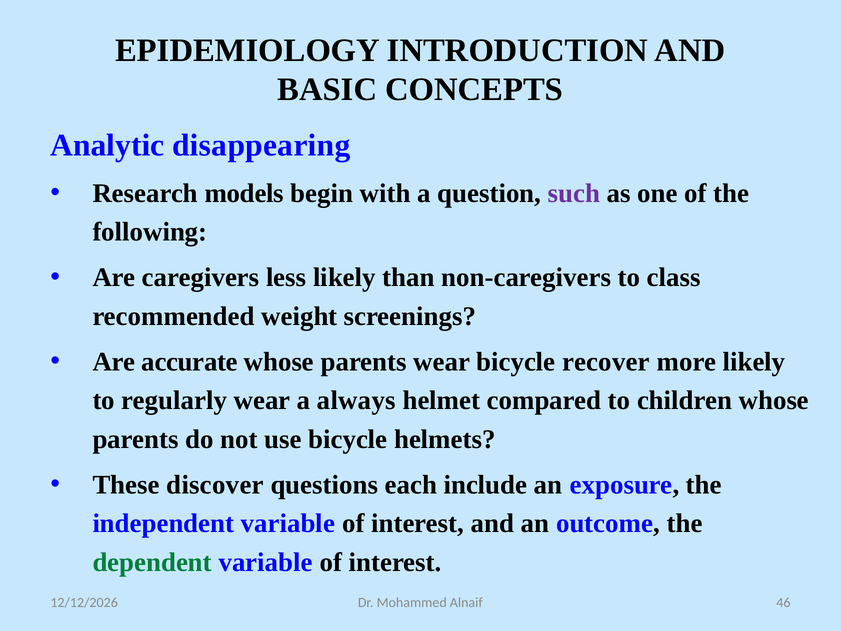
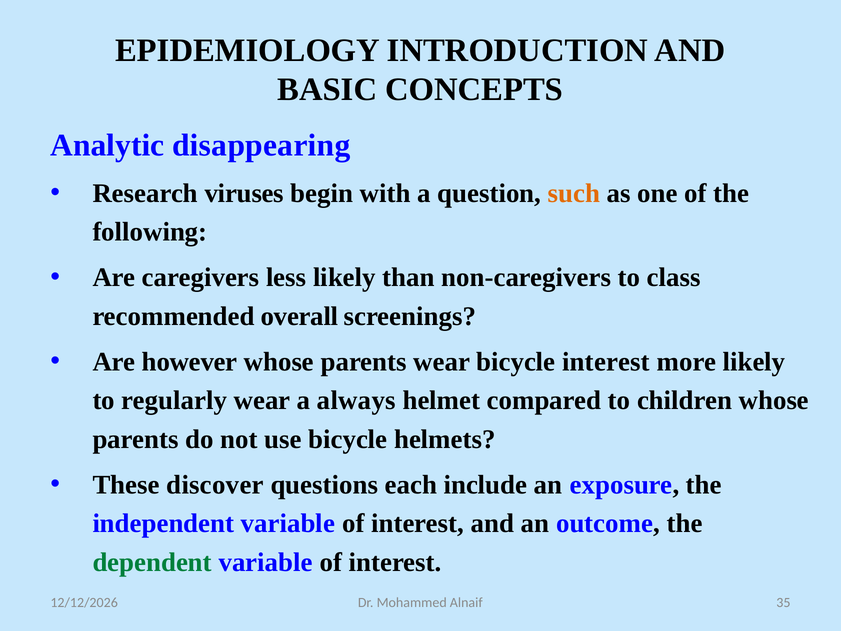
models: models -> viruses (244, 193)
such colour: purple -> orange (574, 193)
weight: weight -> overall (299, 316)
accurate: accurate -> however (190, 362)
bicycle recover: recover -> interest (606, 362)
46: 46 -> 35 (783, 602)
